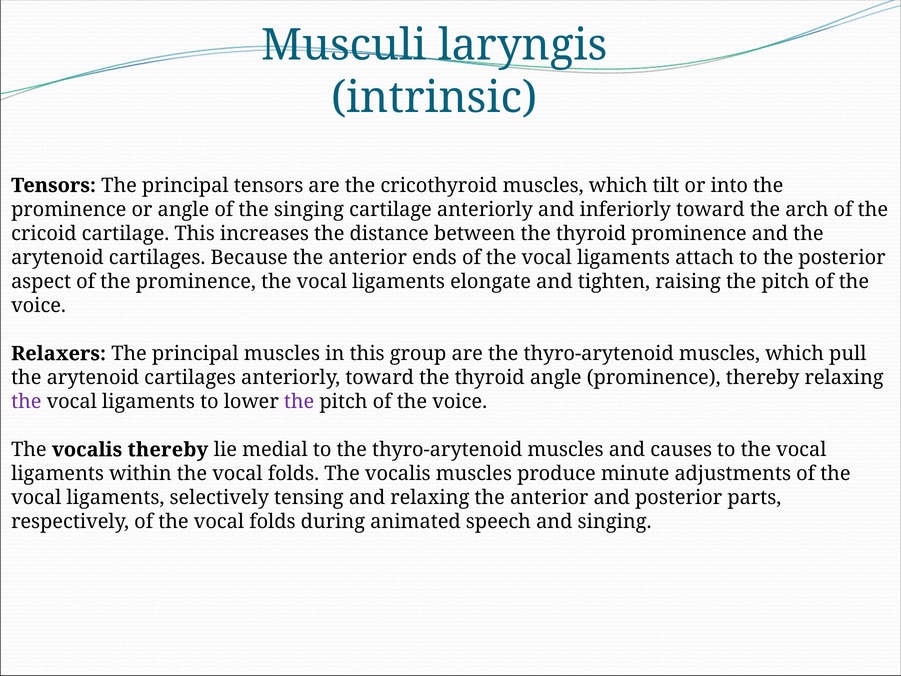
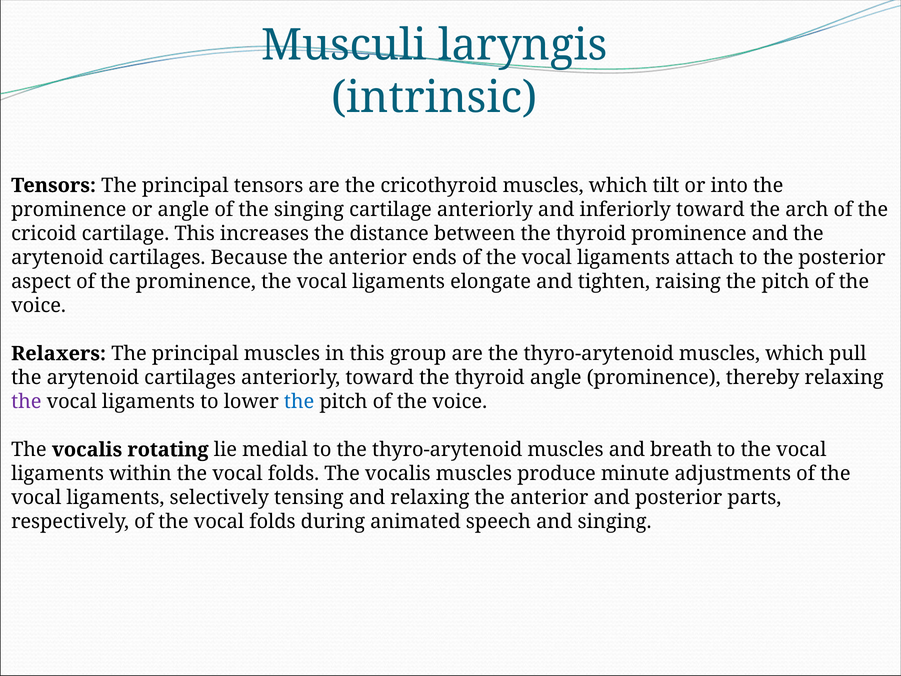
the colour: purple -> blue (299, 402)
vocalis thereby: thereby -> rotating (168, 450)
causes: causes -> breath (681, 450)
